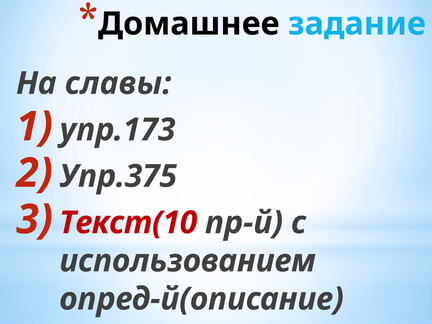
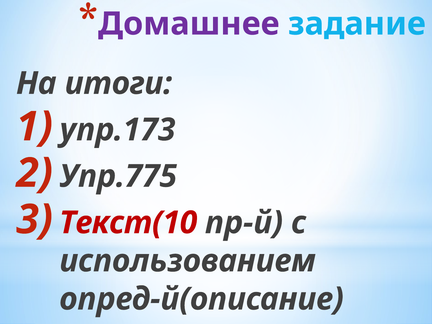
Домашнее colour: black -> purple (189, 24)
славы: славы -> итоги (118, 83)
Упр.375: Упр.375 -> Упр.775 (118, 176)
